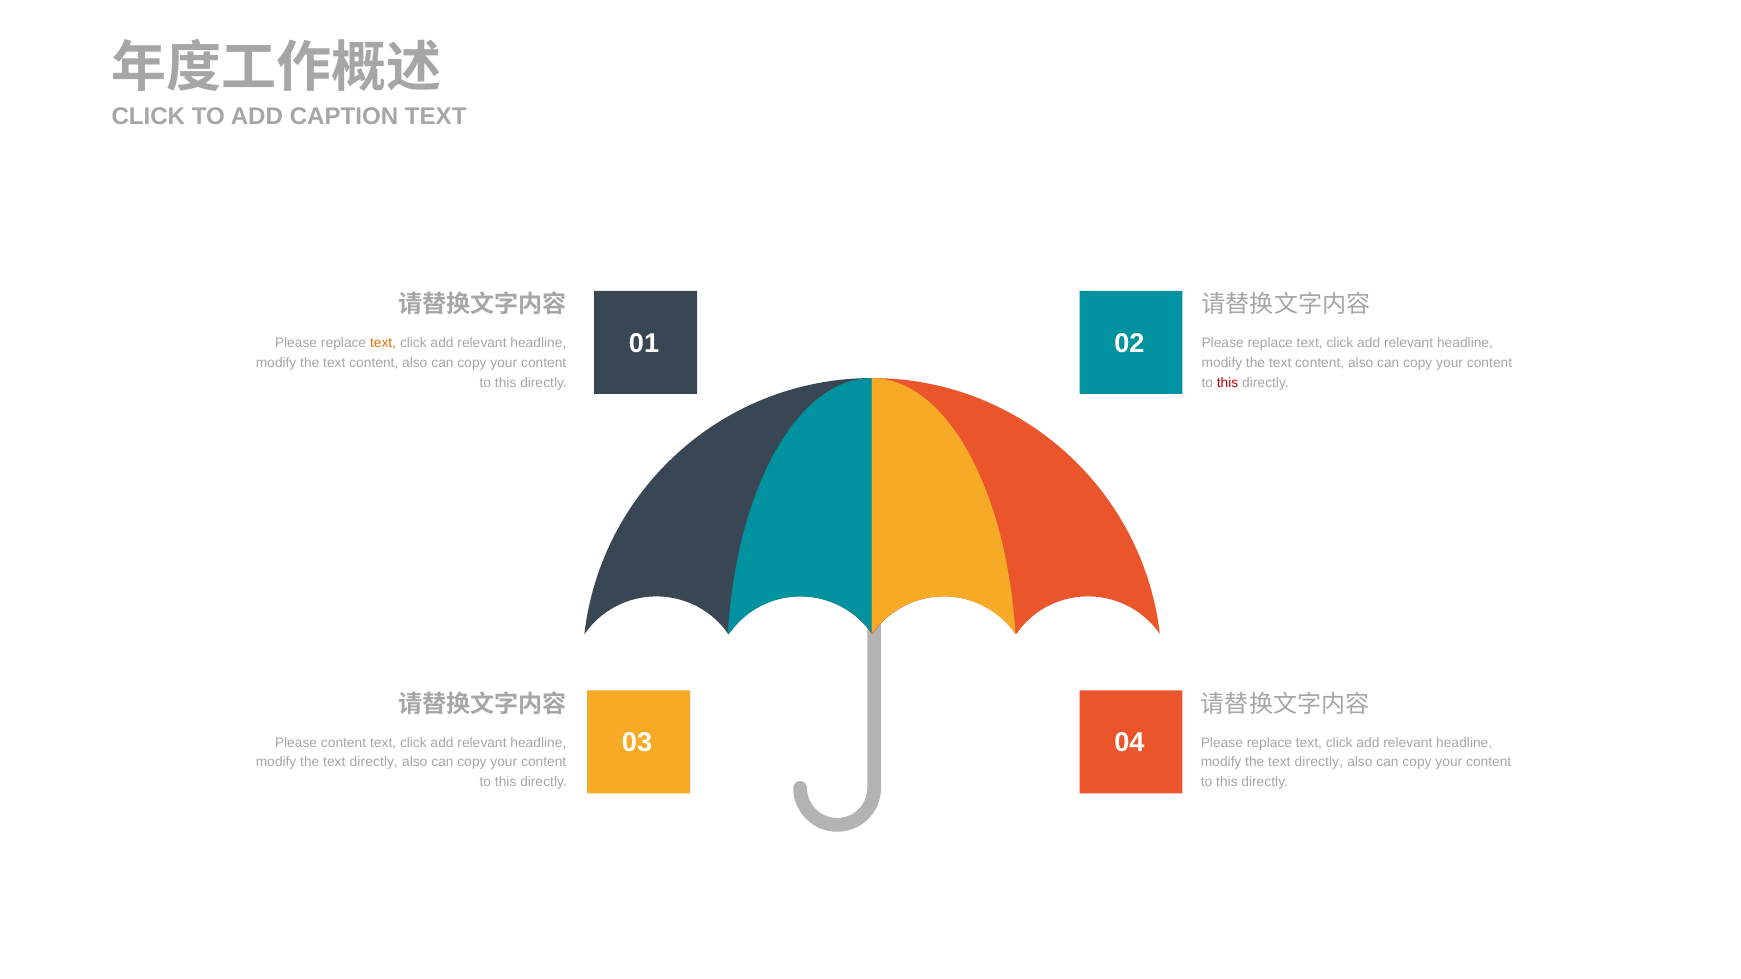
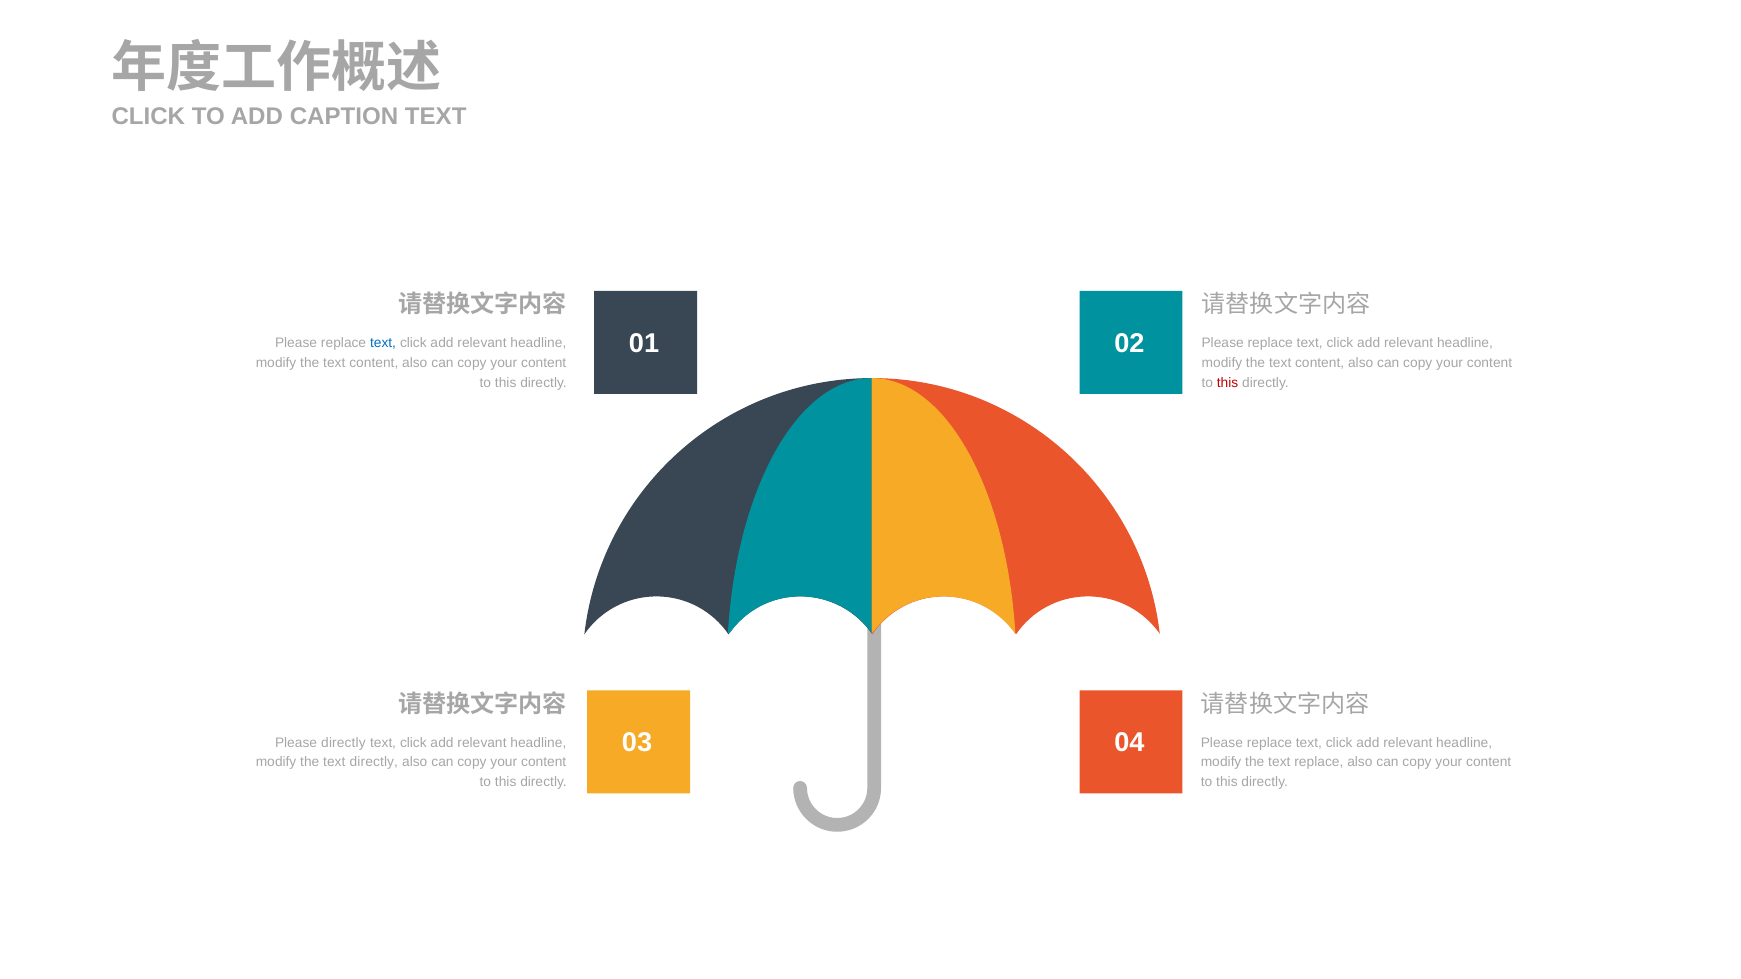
text colour: orange -> blue (383, 343)
Please content: content -> directly (343, 743)
directly: directly -> replace (1319, 763)
